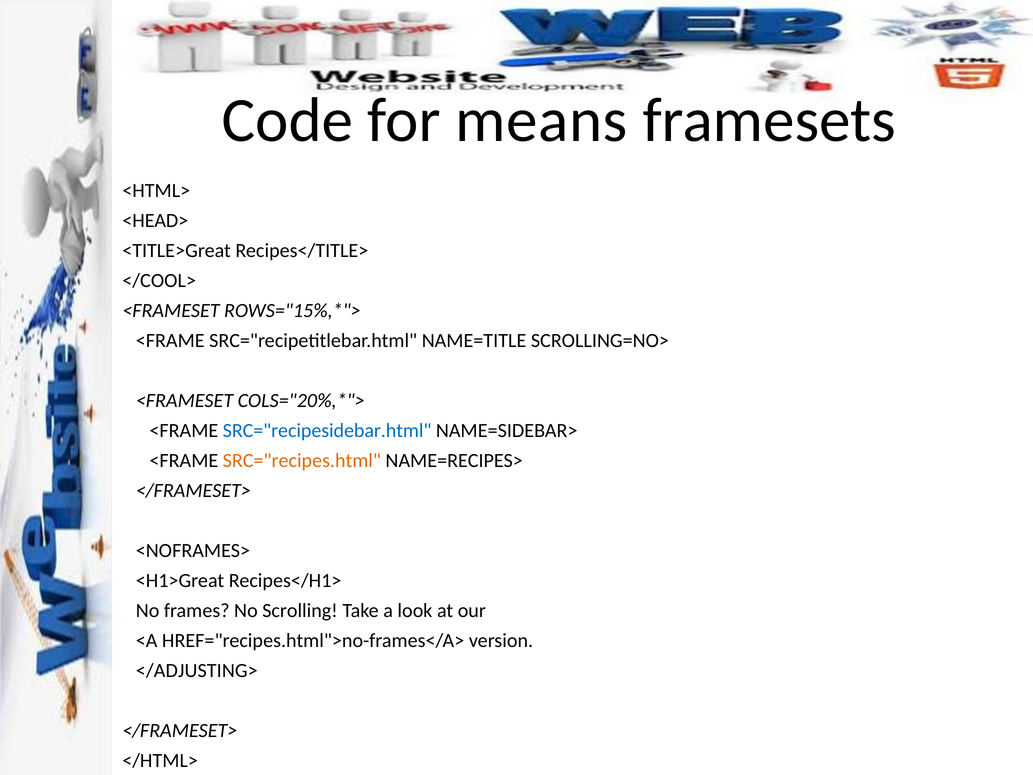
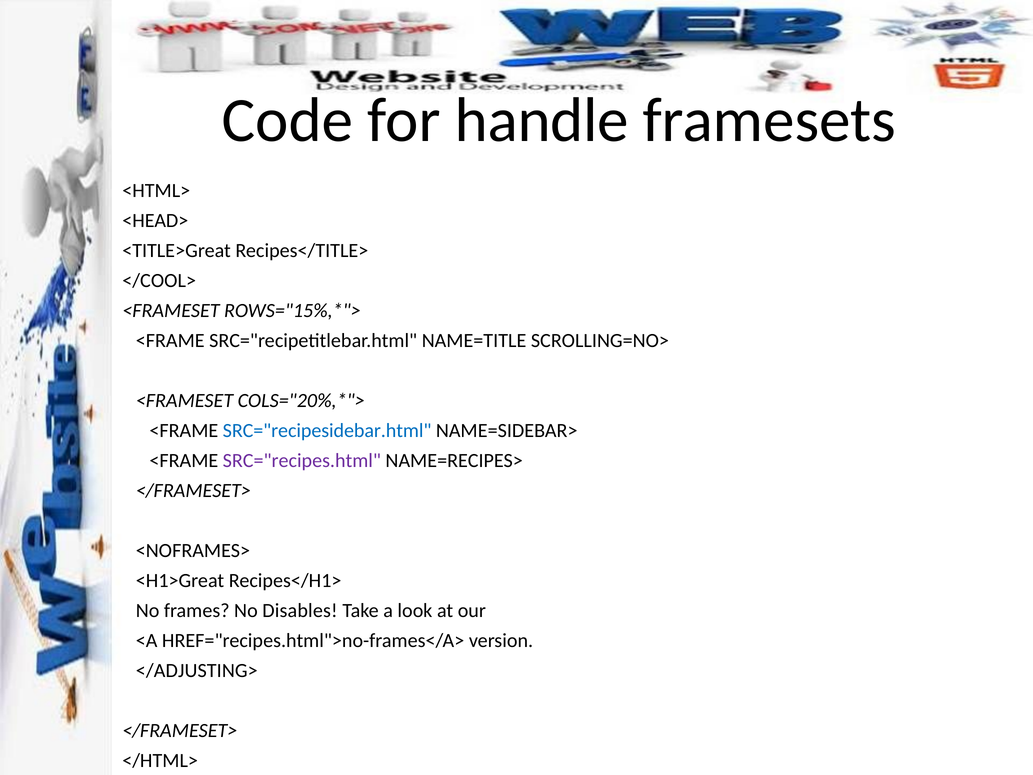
means: means -> handle (542, 121)
SRC="recipes.html colour: orange -> purple (302, 461)
Scrolling: Scrolling -> Disables (300, 610)
